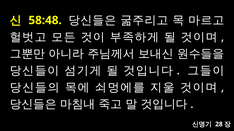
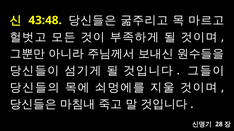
58:48: 58:48 -> 43:48 (45, 20)
